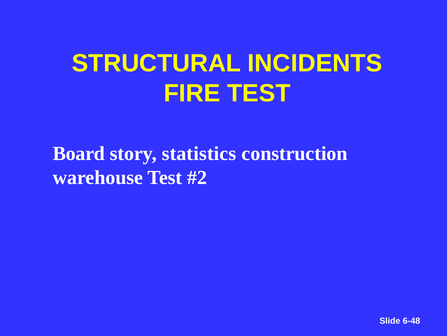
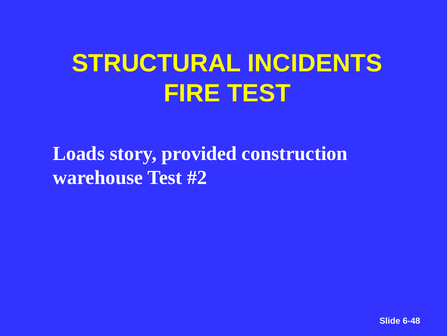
Board: Board -> Loads (79, 153)
statistics: statistics -> provided (199, 153)
